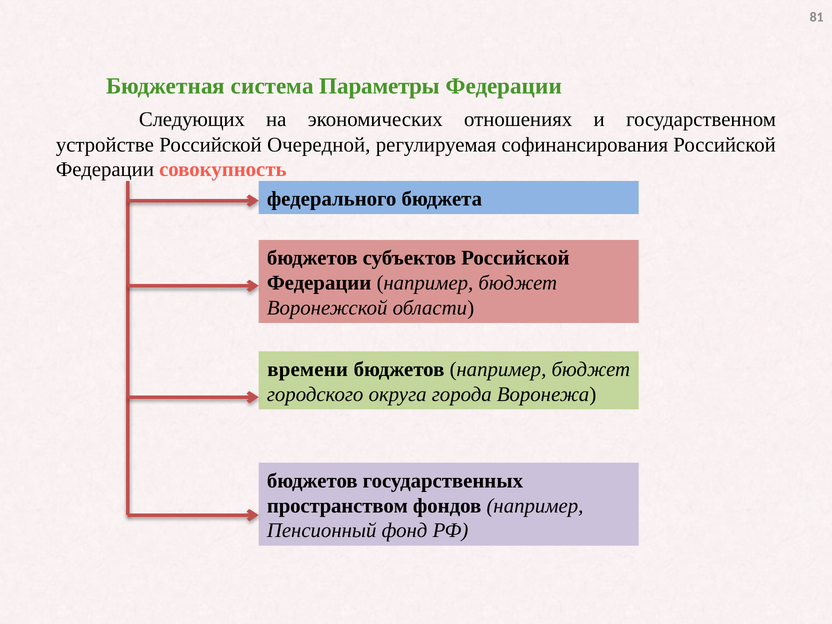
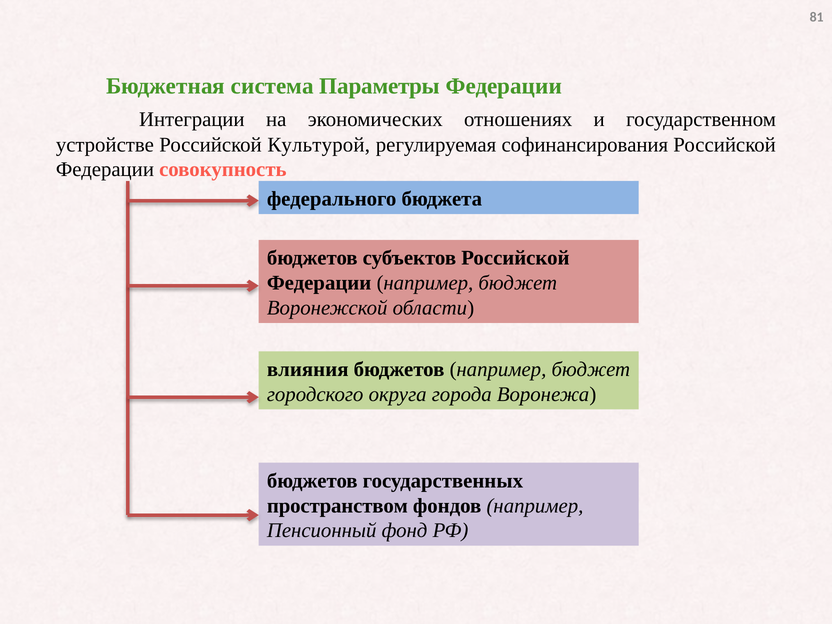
Следующих: Следующих -> Интеграции (192, 119)
Очередной: Очередной -> Культурой (319, 145)
времени: времени -> влияния (308, 369)
